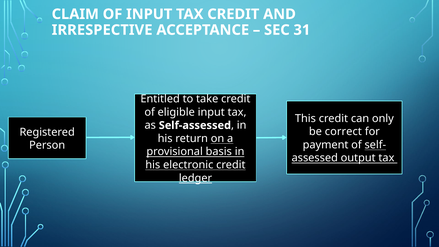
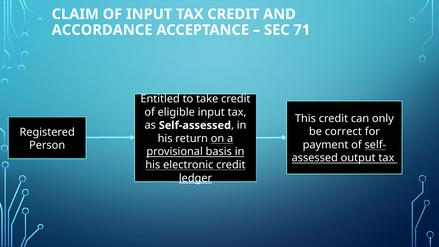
IRRESPECTIVE: IRRESPECTIVE -> ACCORDANCE (102, 30)
31: 31 -> 71 (302, 30)
